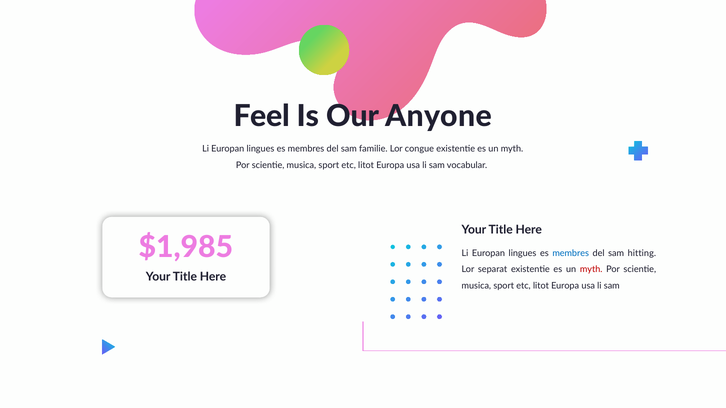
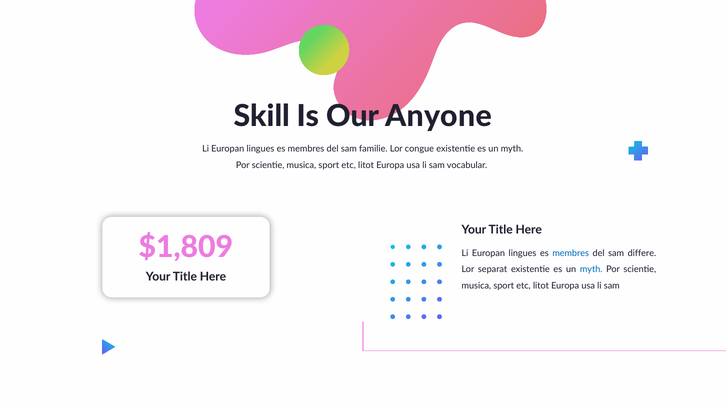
Feel: Feel -> Skill (262, 116)
$1,985: $1,985 -> $1,809 (186, 247)
hitting: hitting -> differe (642, 253)
myth colour: red -> blue (591, 270)
